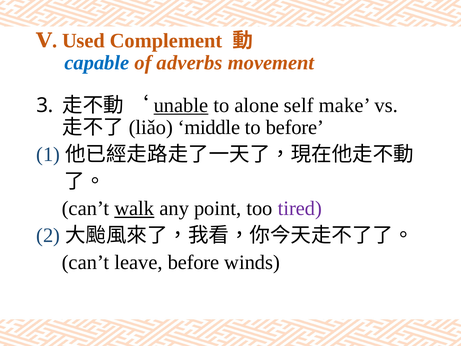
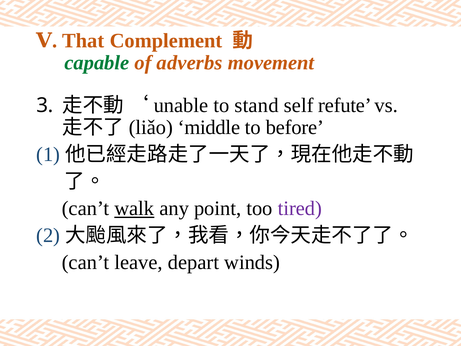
Used: Used -> That (83, 41)
capable colour: blue -> green (97, 63)
unable underline: present -> none (181, 105)
alone: alone -> stand (257, 105)
make: make -> refute (345, 105)
leave before: before -> depart (193, 262)
